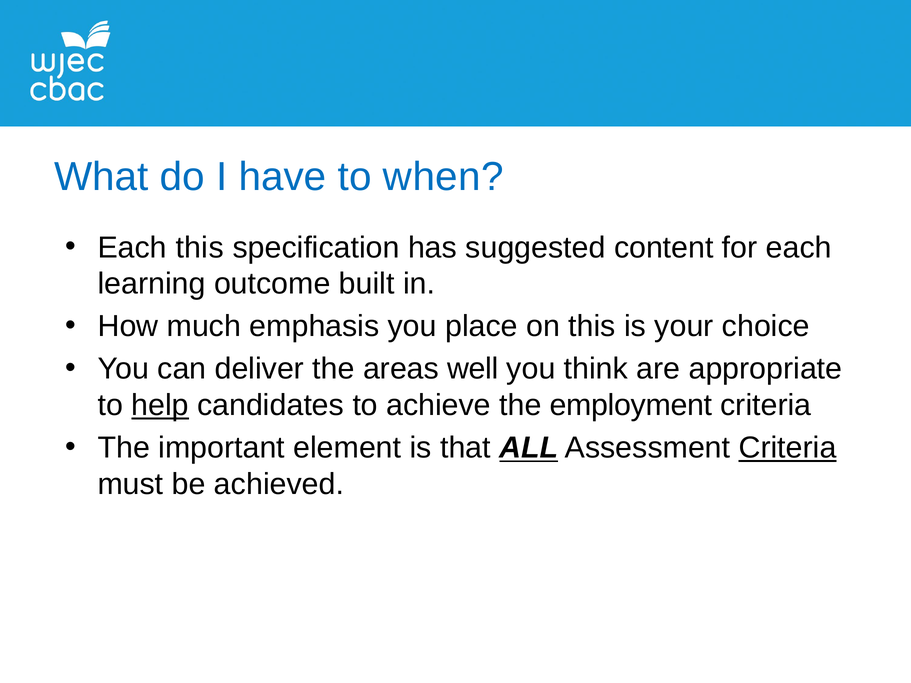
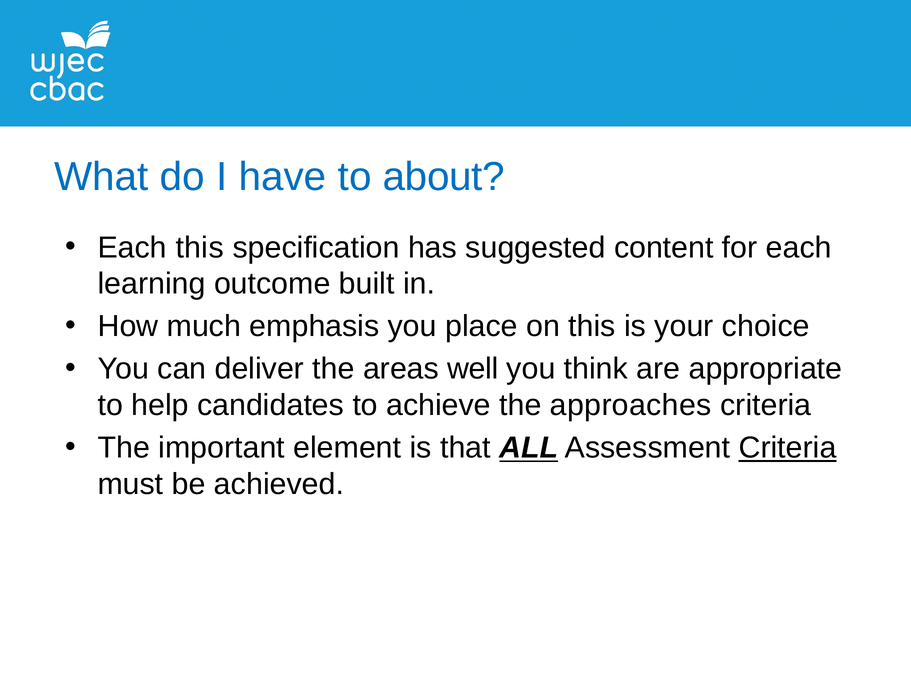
when: when -> about (444, 177)
help underline: present -> none (160, 405)
employment: employment -> approaches (631, 405)
